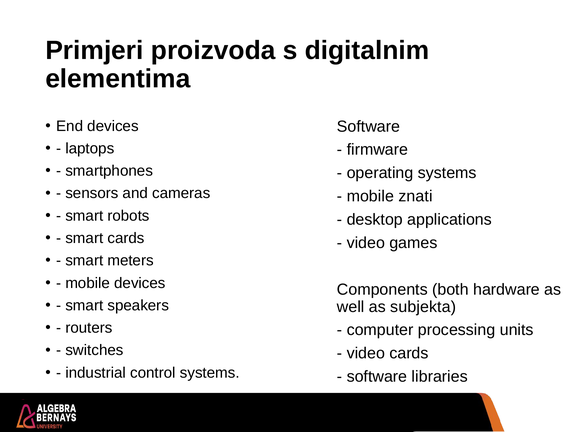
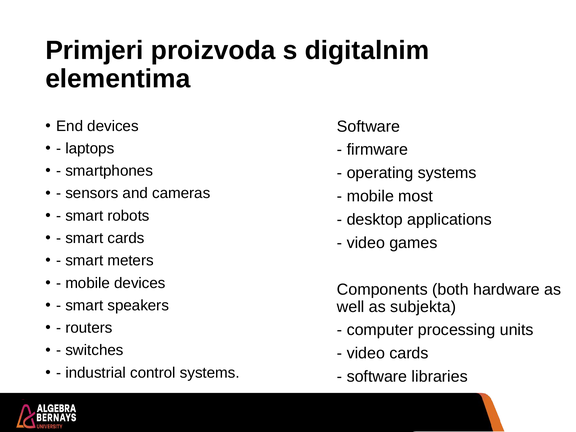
znati: znati -> most (416, 196)
